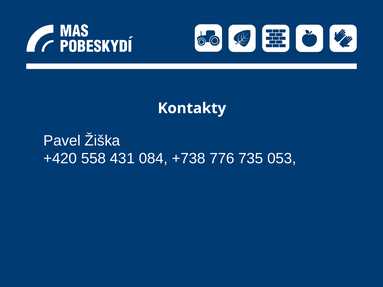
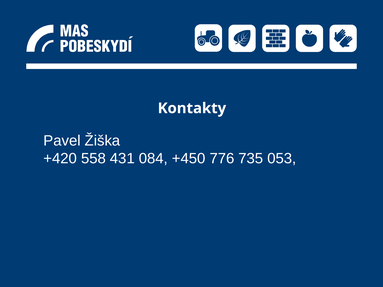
+738: +738 -> +450 (189, 159)
